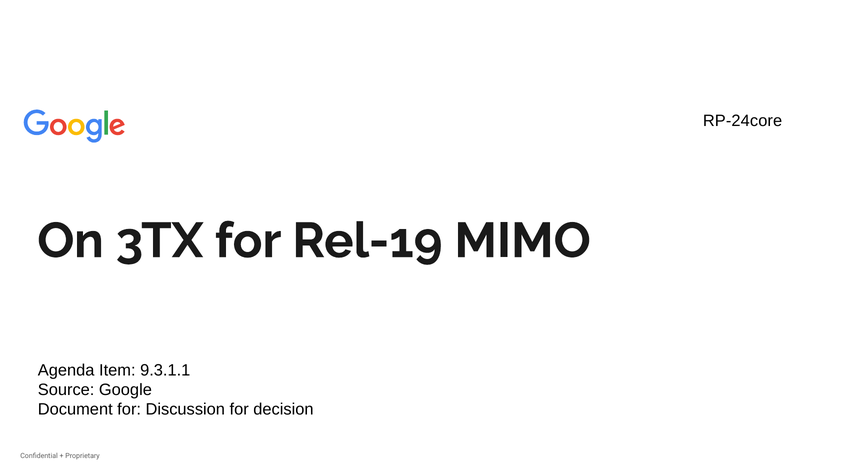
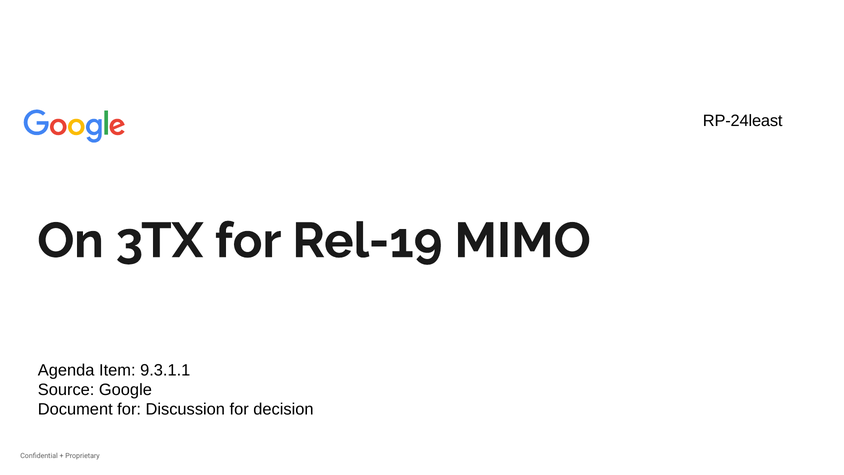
RP-24core: RP-24core -> RP-24least (743, 121)
